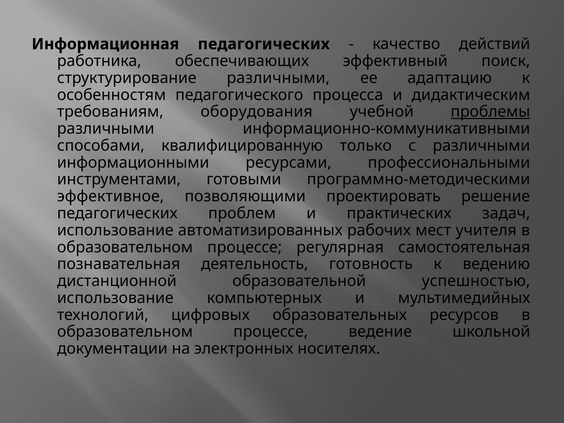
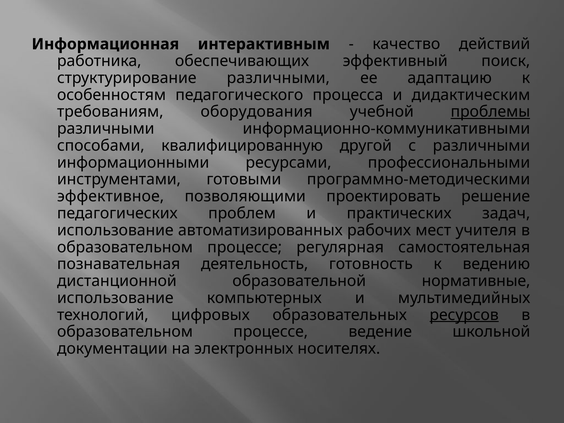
Информационная педагогических: педагогических -> интерактивным (264, 44)
только: только -> другой (366, 146)
успешностью: успешностью -> нормативные (476, 281)
ресурсов underline: none -> present (464, 315)
